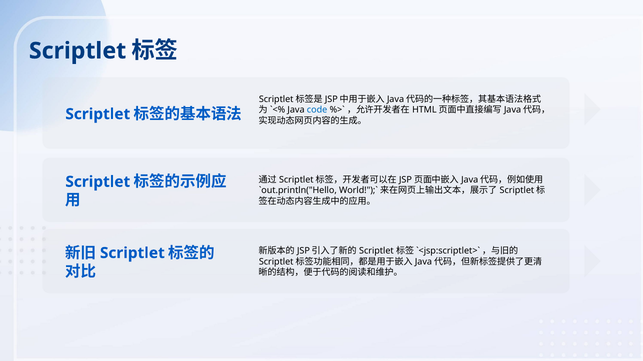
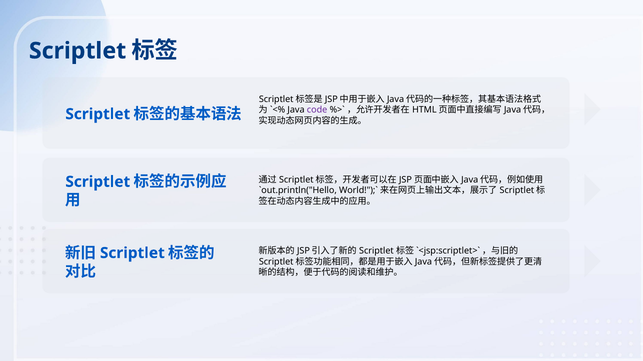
code colour: blue -> purple (317, 110)
